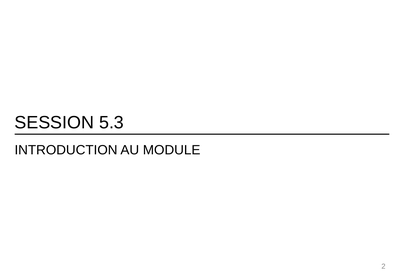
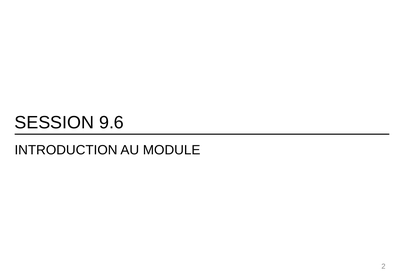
5.3: 5.3 -> 9.6 (111, 123)
